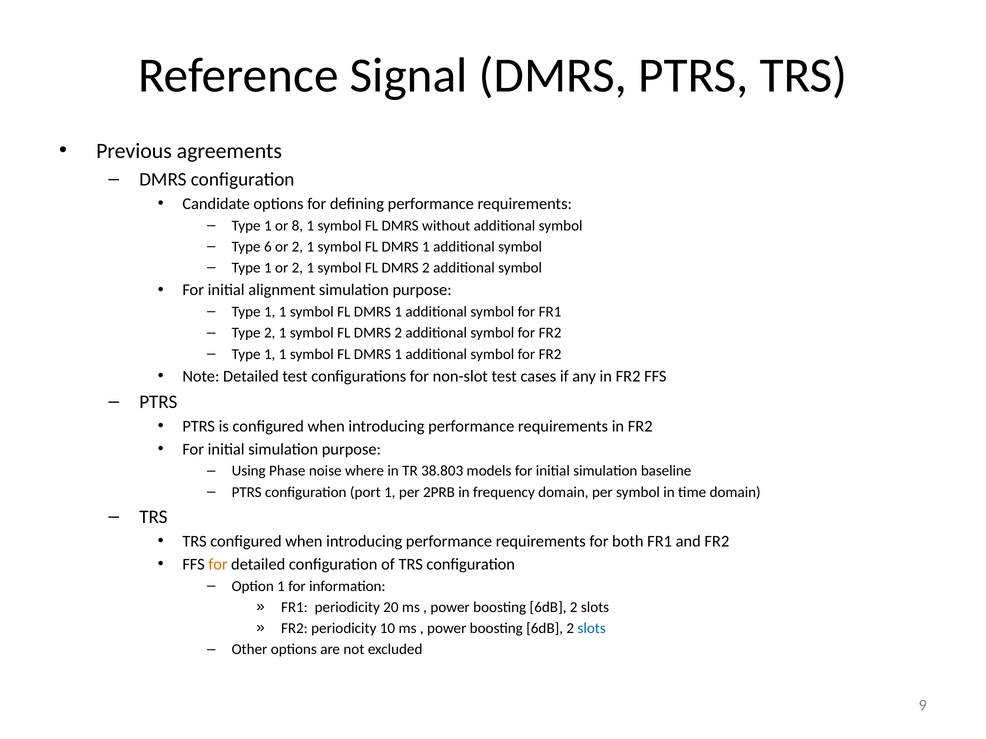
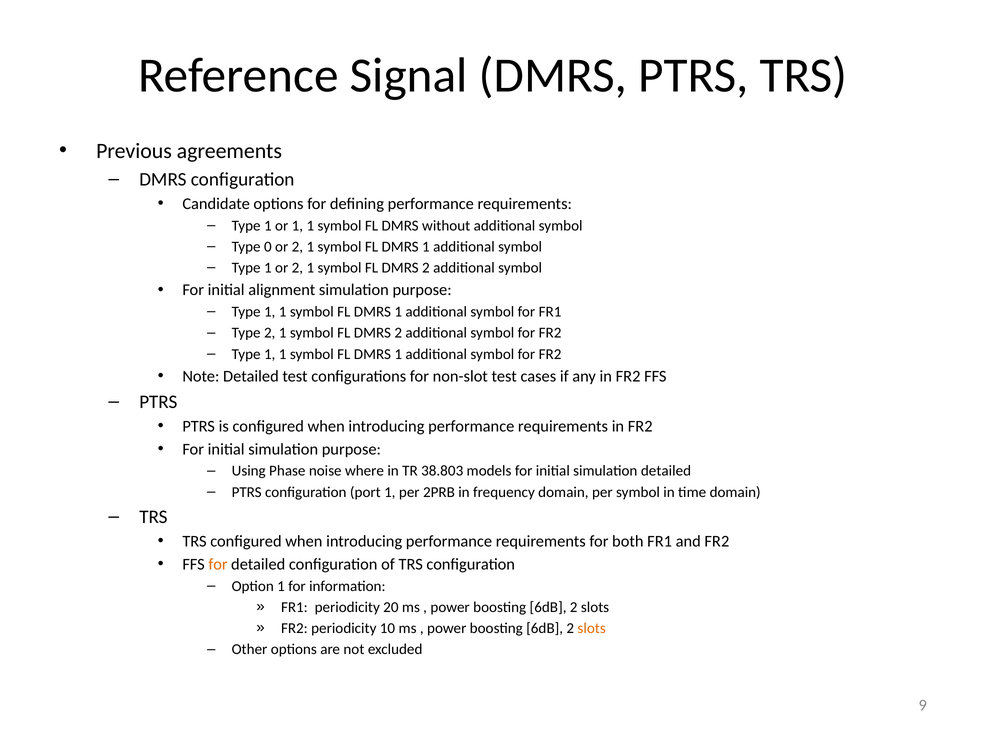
or 8: 8 -> 1 (297, 226)
6: 6 -> 0 (268, 247)
simulation baseline: baseline -> detailed (666, 471)
slots colour: blue -> orange (592, 629)
